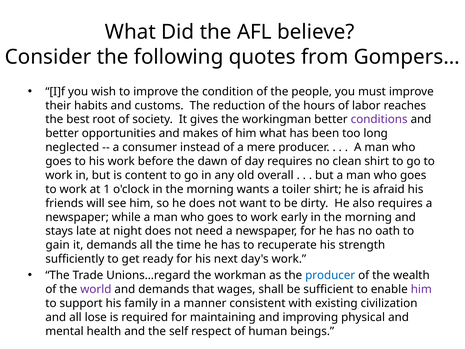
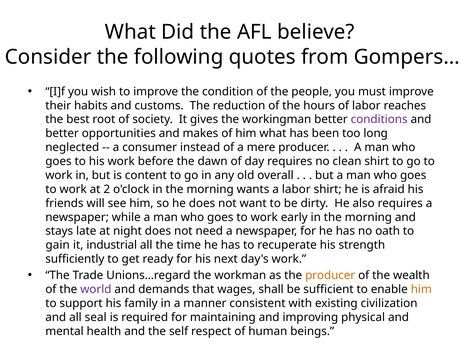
1: 1 -> 2 (107, 189)
a toiler: toiler -> labor (296, 189)
it demands: demands -> industrial (112, 245)
producer colour: blue -> orange (330, 275)
him colour: purple -> orange (421, 289)
lose: lose -> seal (96, 317)
